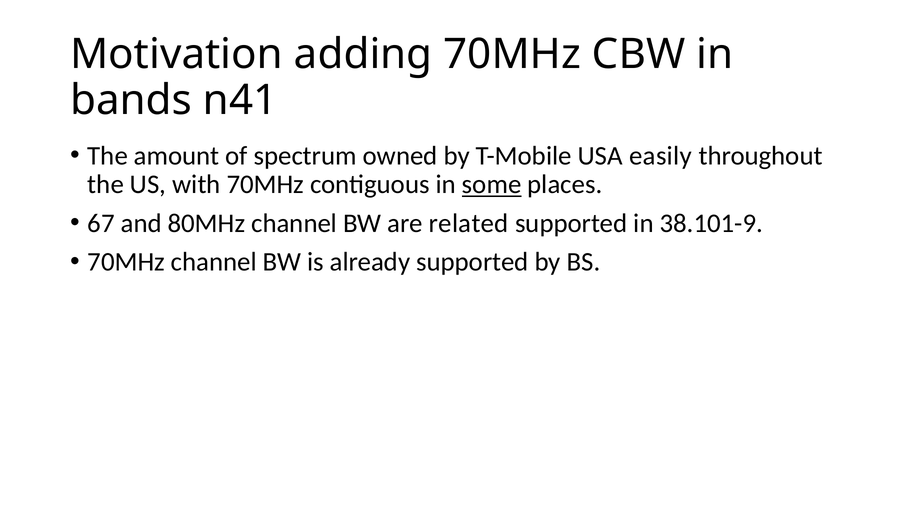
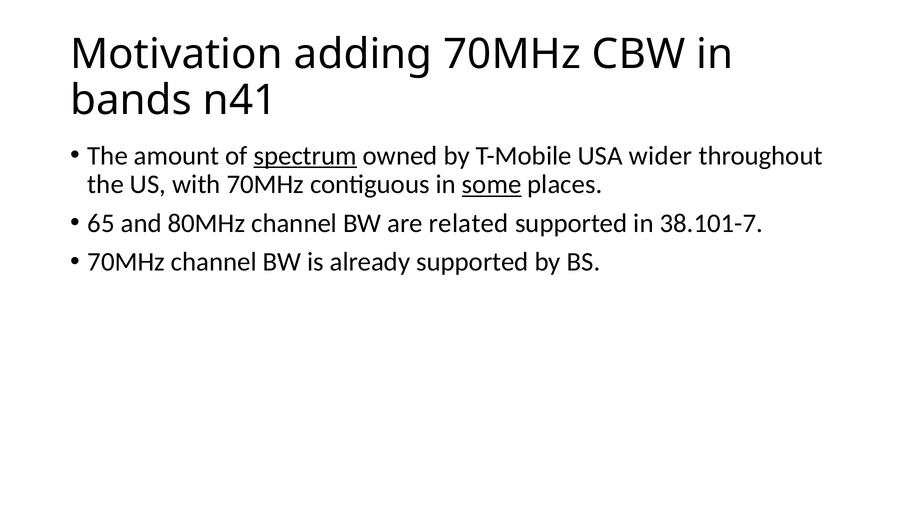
spectrum underline: none -> present (305, 156)
easily: easily -> wider (661, 156)
67: 67 -> 65 (101, 223)
38.101-9: 38.101-9 -> 38.101-7 (711, 223)
